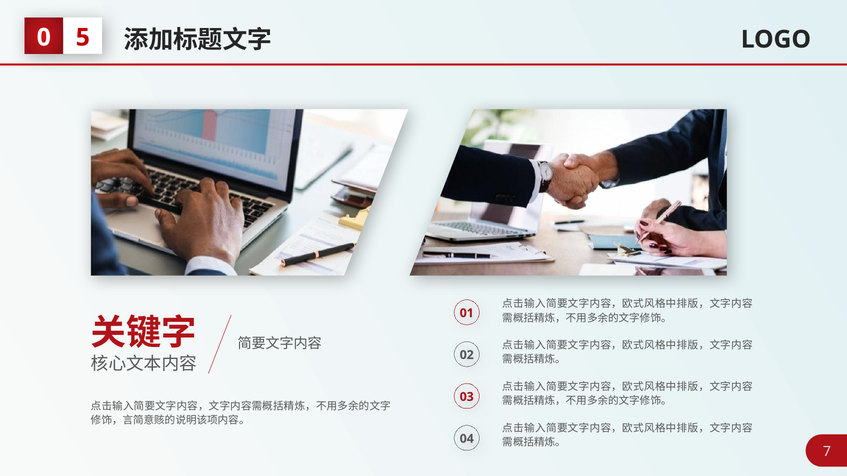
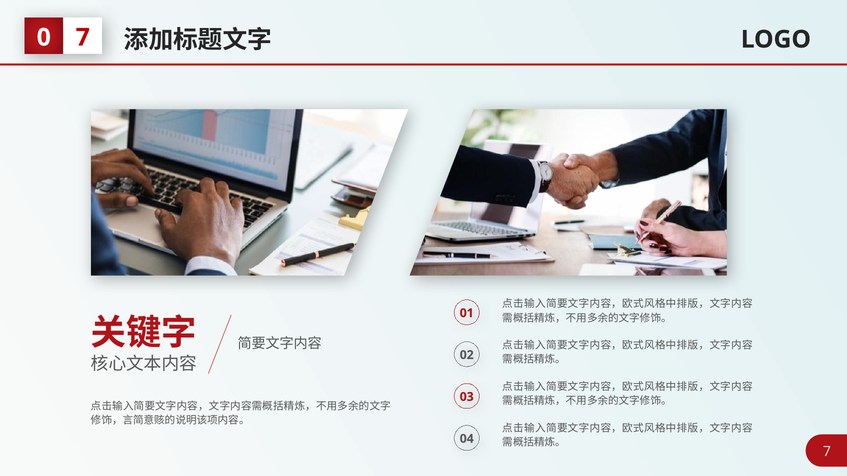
5: 5 -> 7 (83, 37)
